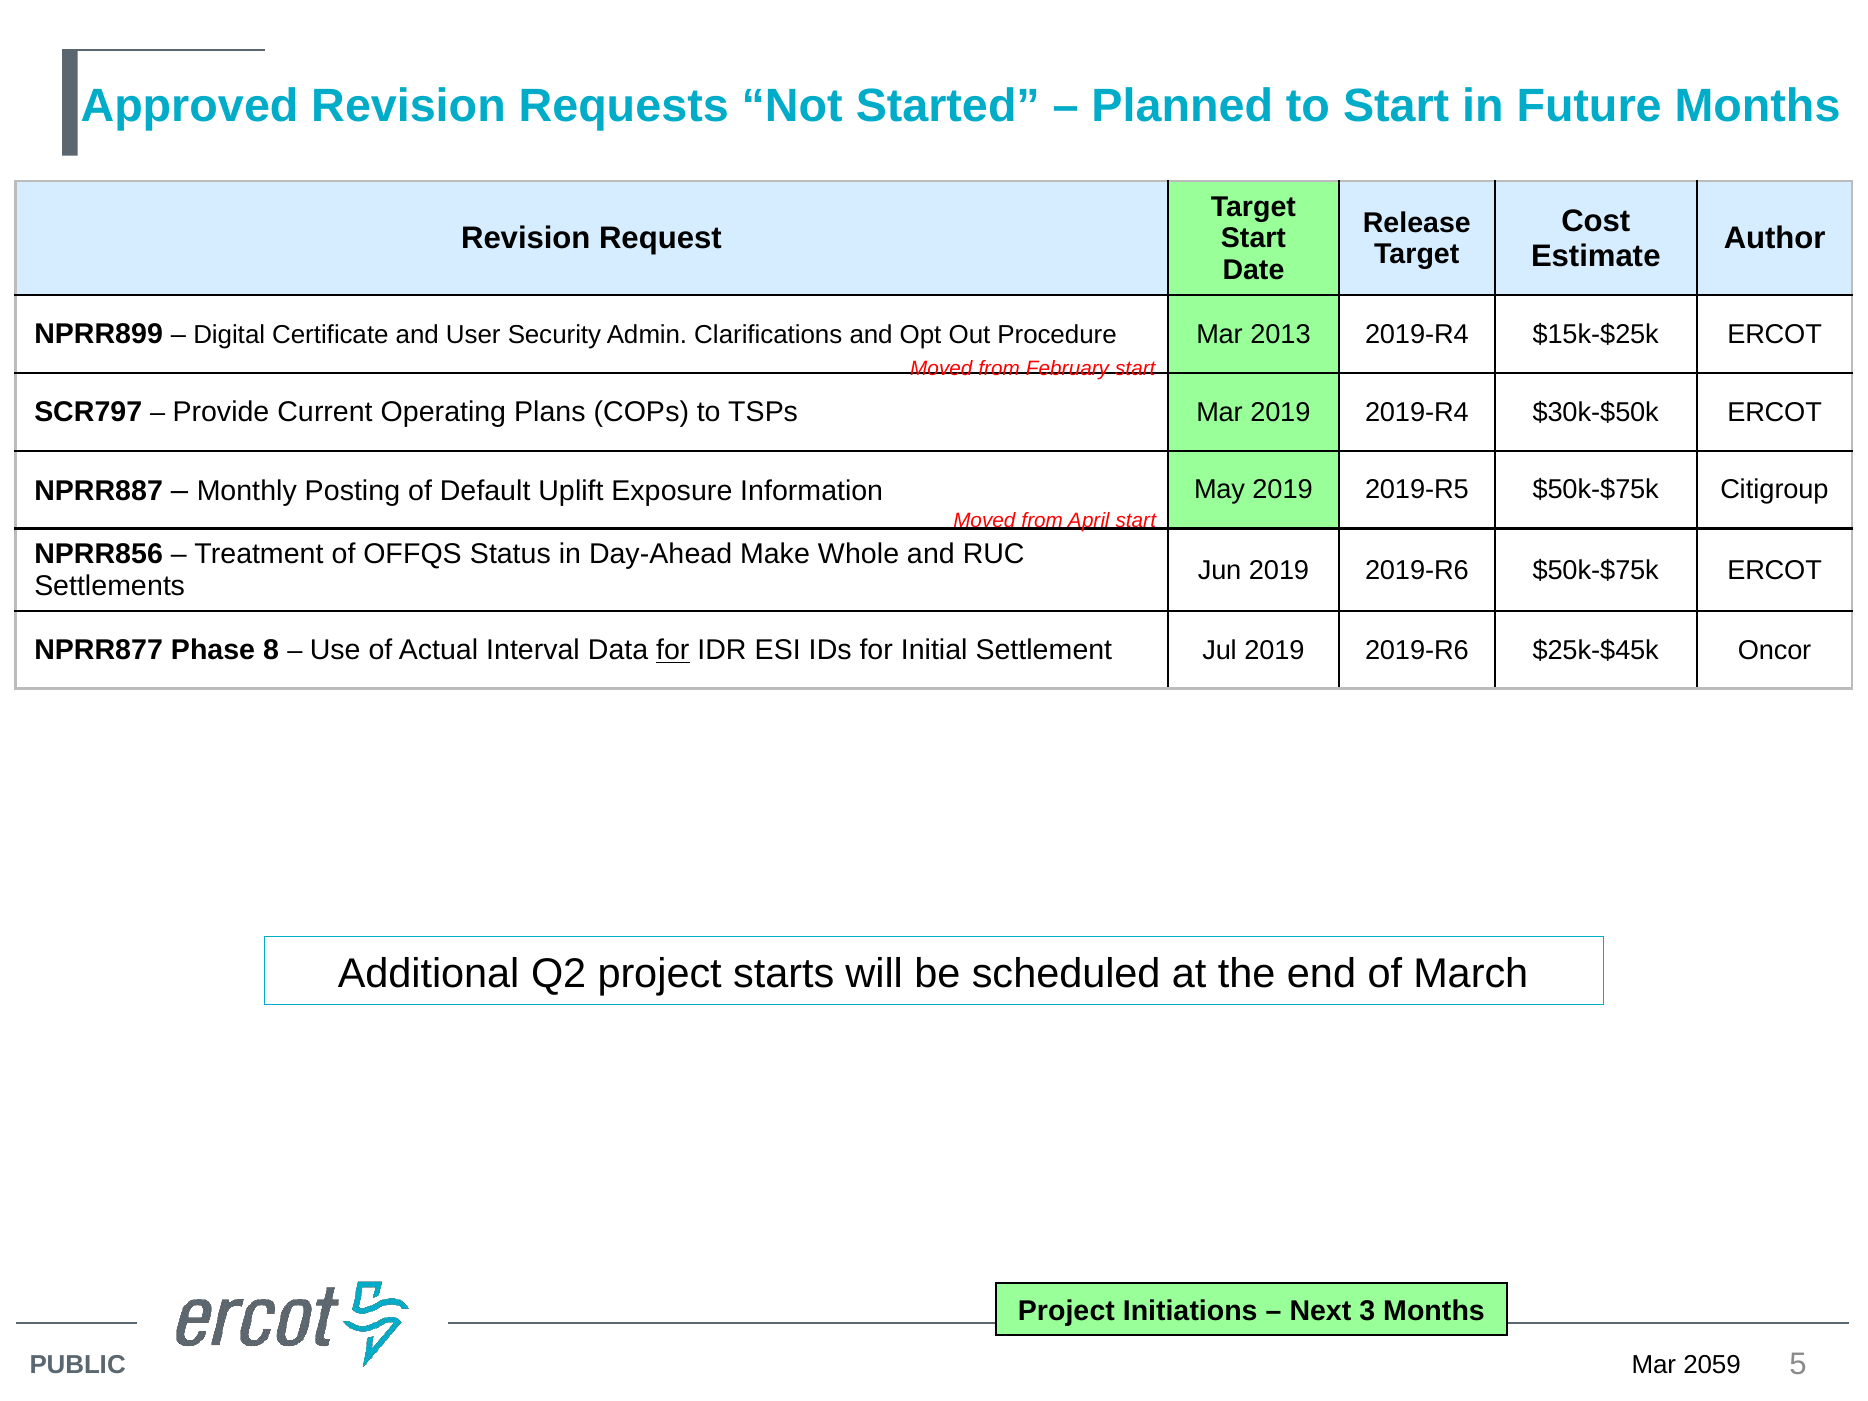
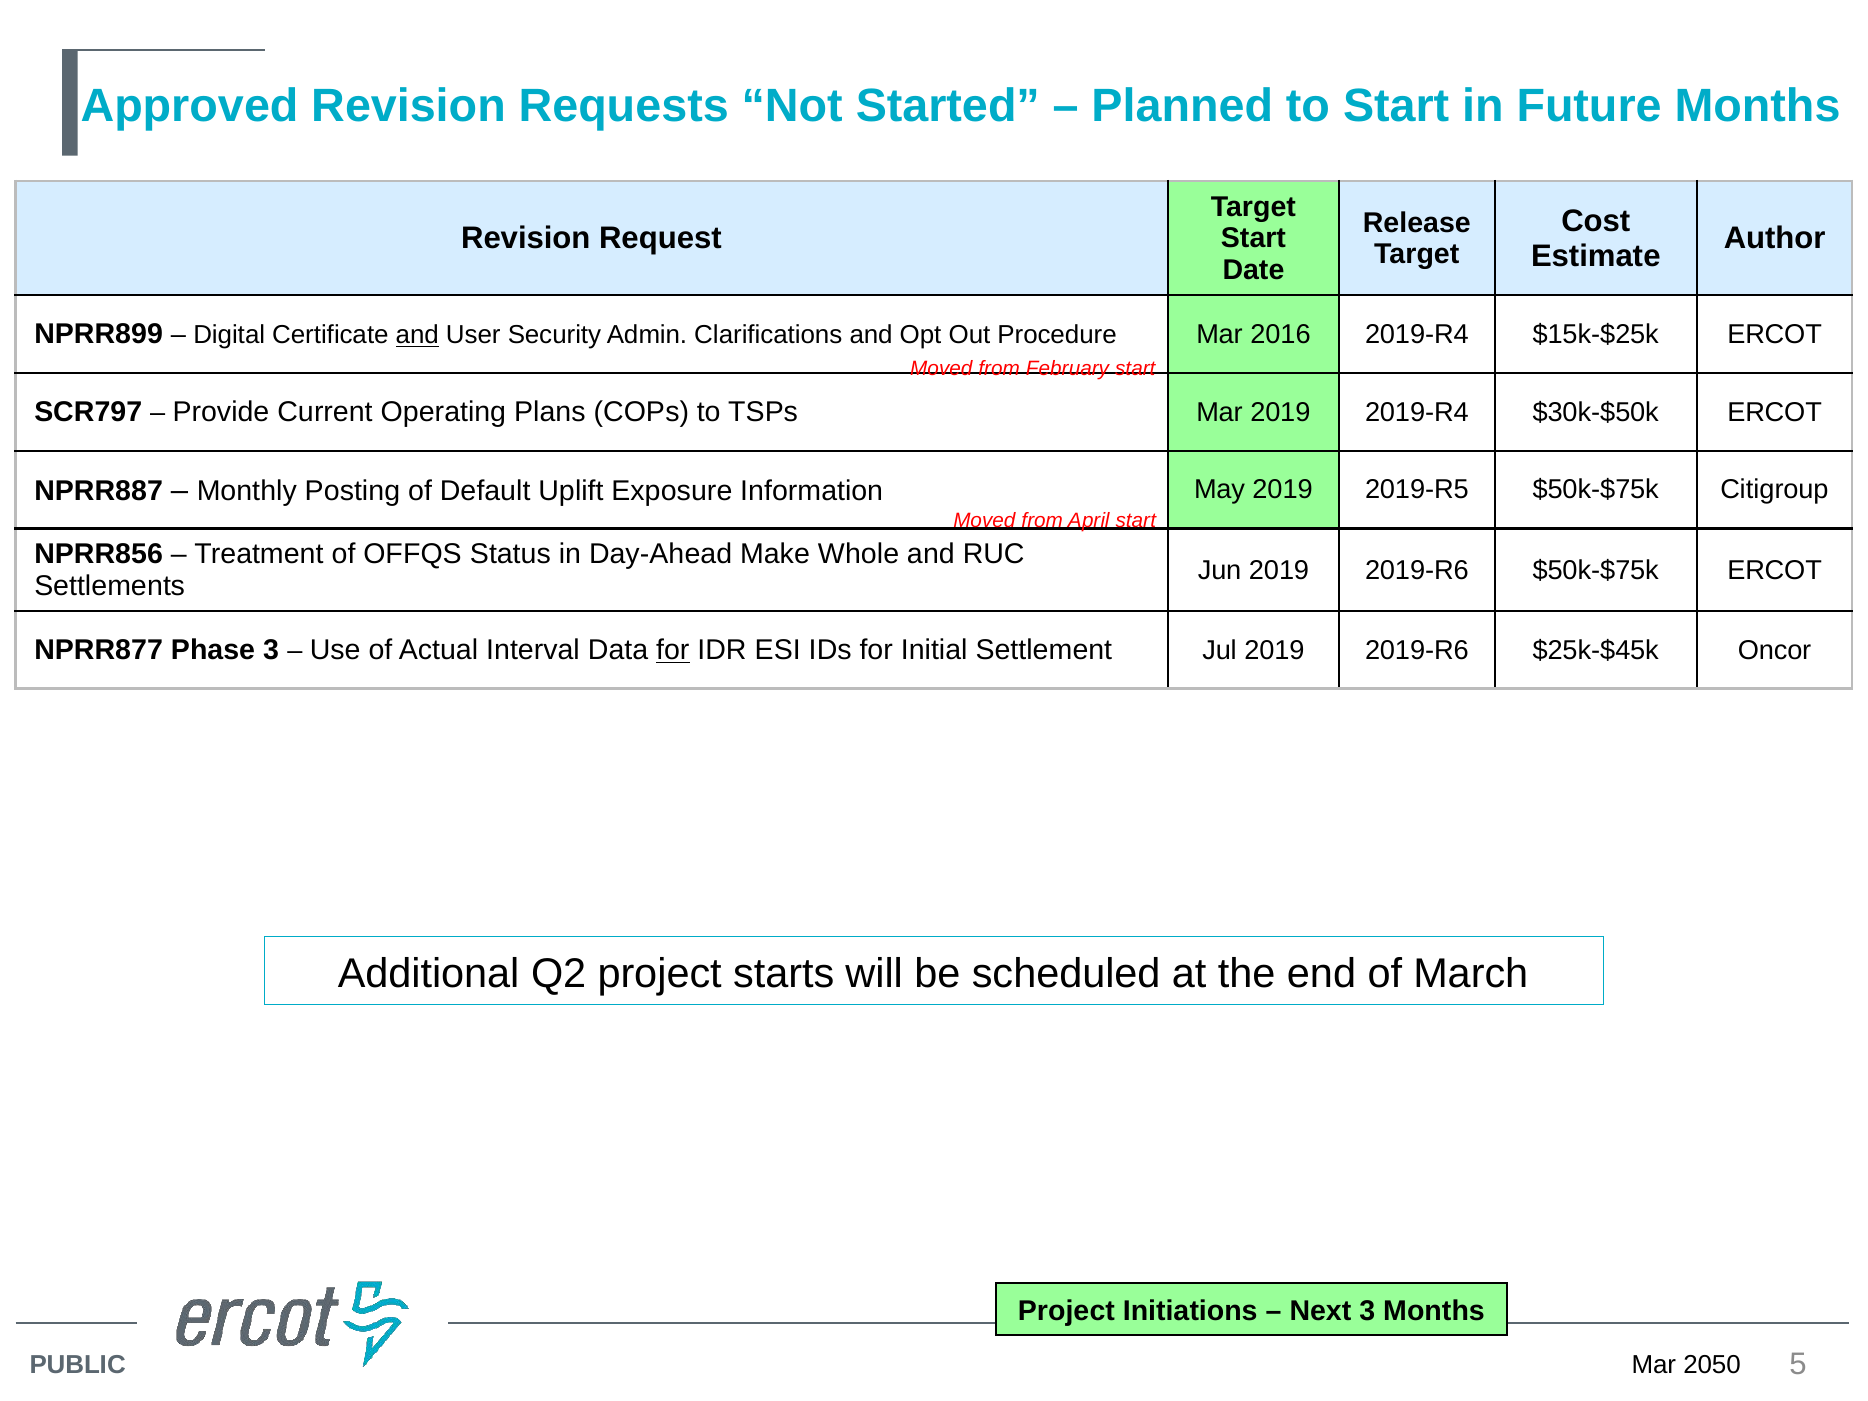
and underline: none -> present (417, 335)
2013: 2013 -> 2016 (1281, 334)
Phase 8: 8 -> 3 (271, 650)
2059: 2059 -> 2050 (1712, 1365)
